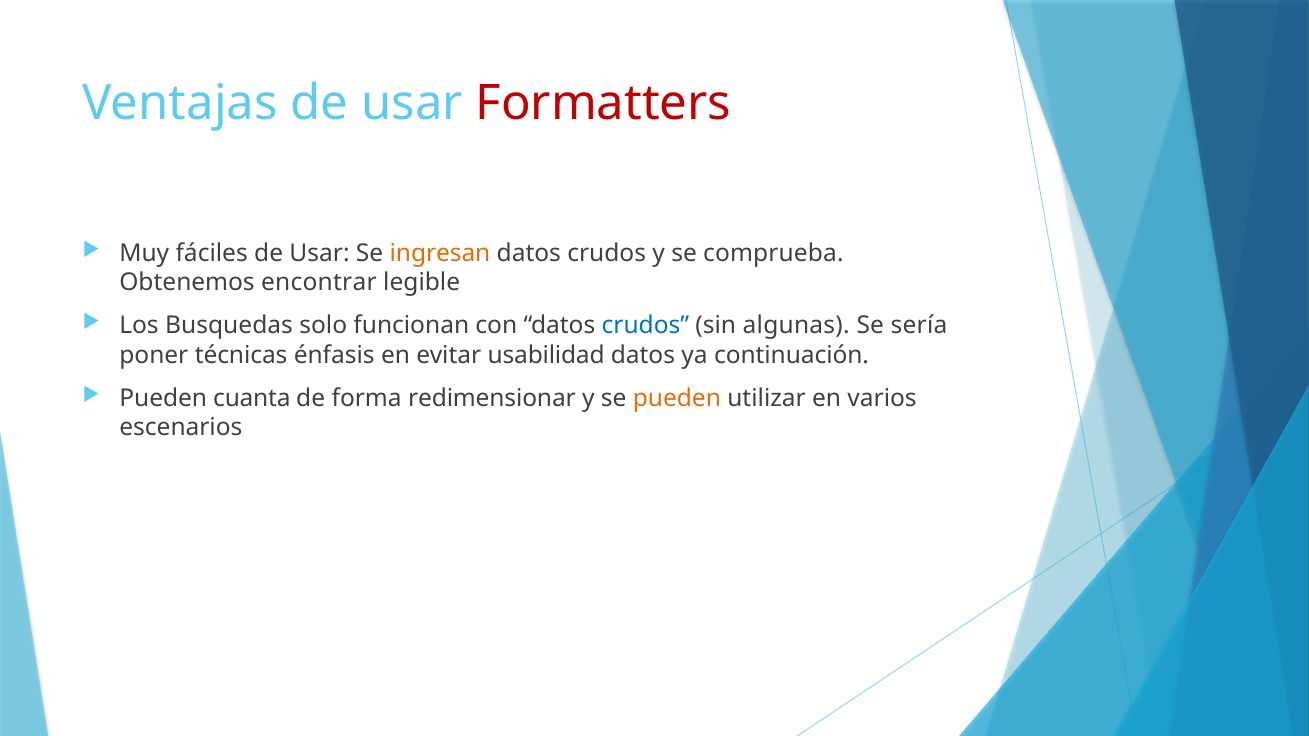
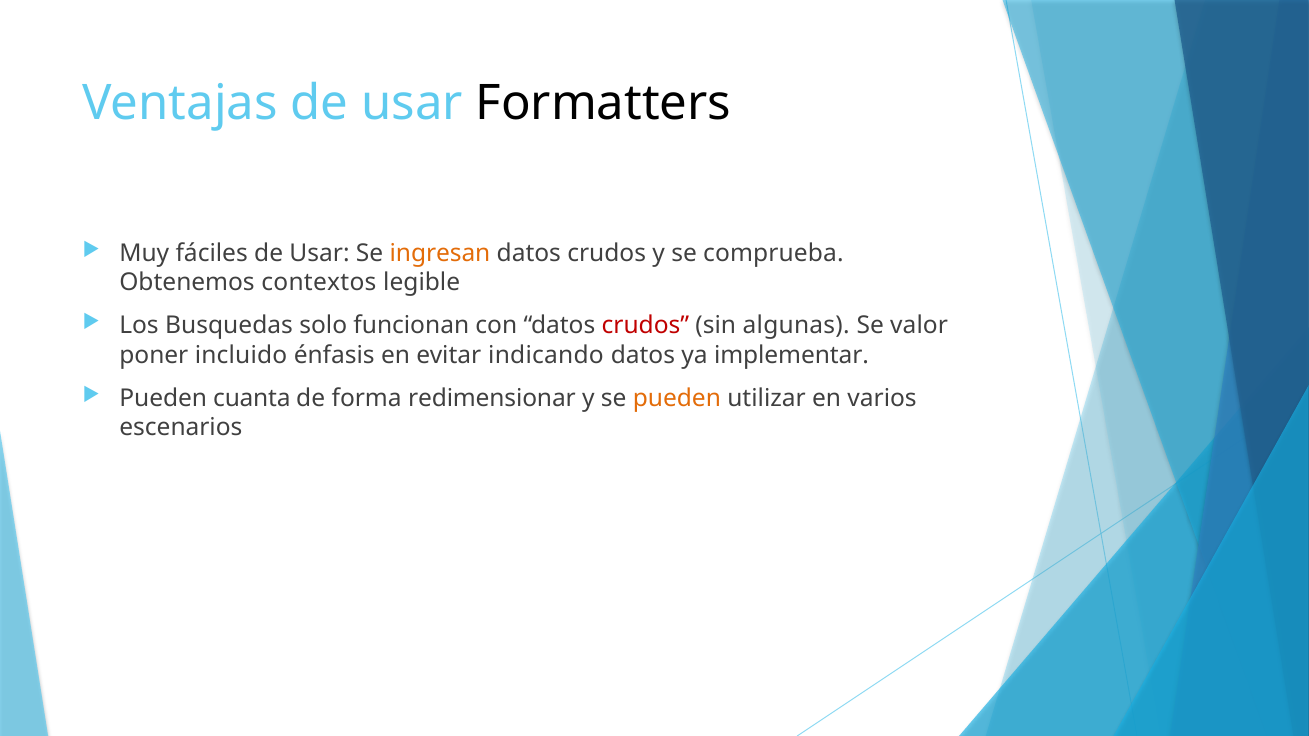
Formatters colour: red -> black (603, 103)
encontrar: encontrar -> contextos (319, 283)
crudos colour: blue -> red (645, 326)
sería: sería -> valor (919, 326)
técnicas: técnicas -> incluido (241, 355)
usabilidad: usabilidad -> indicando (546, 355)
continuación: continuación -> implementar (792, 355)
